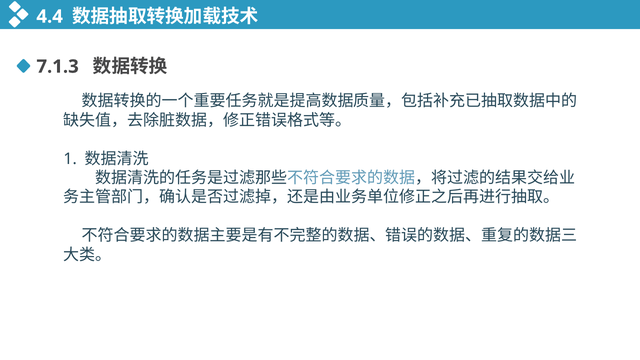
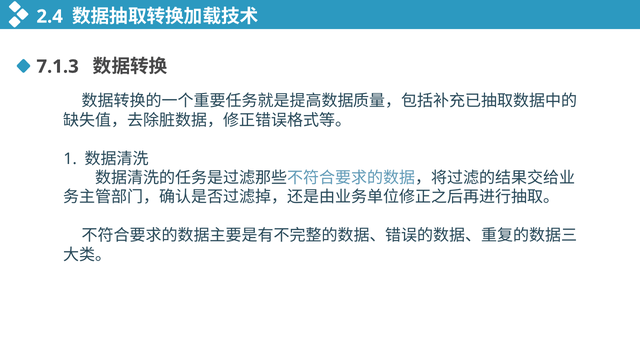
4.4: 4.4 -> 2.4 (50, 17)
